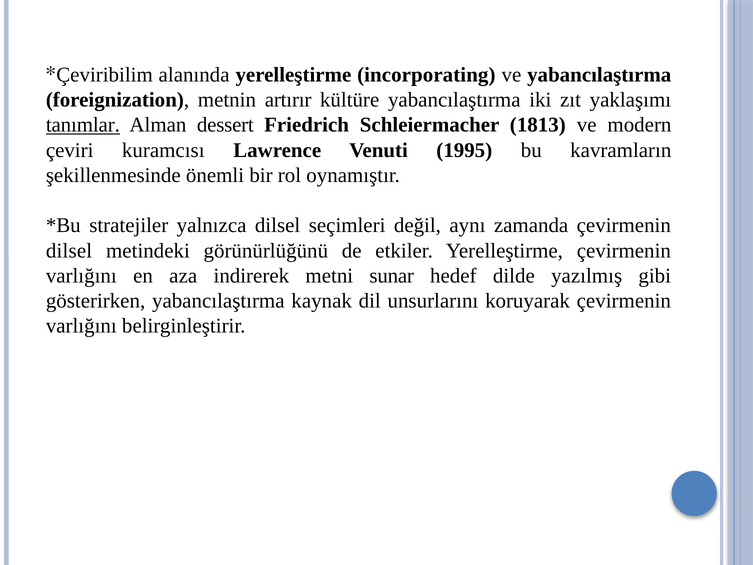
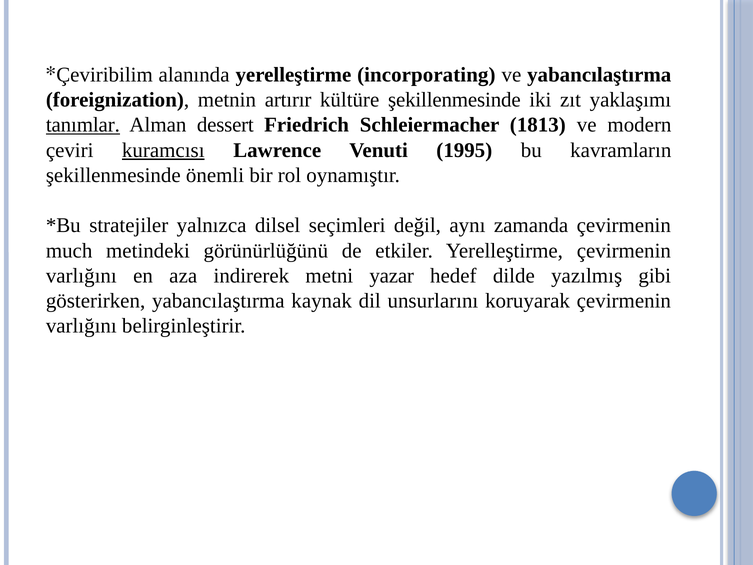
kültüre yabancılaştırma: yabancılaştırma -> şekillenmesinde (454, 100)
kuramcısı underline: none -> present (163, 150)
dilsel: dilsel -> much (69, 251)
sunar: sunar -> yazar (392, 276)
